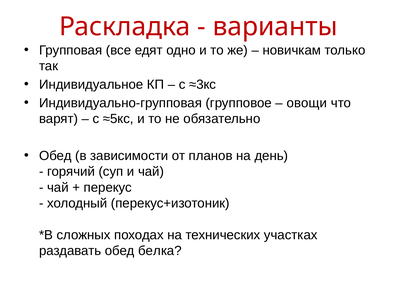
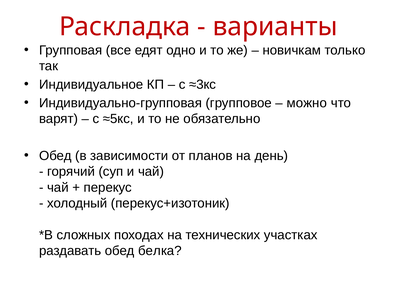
овощи: овощи -> можно (307, 103)
